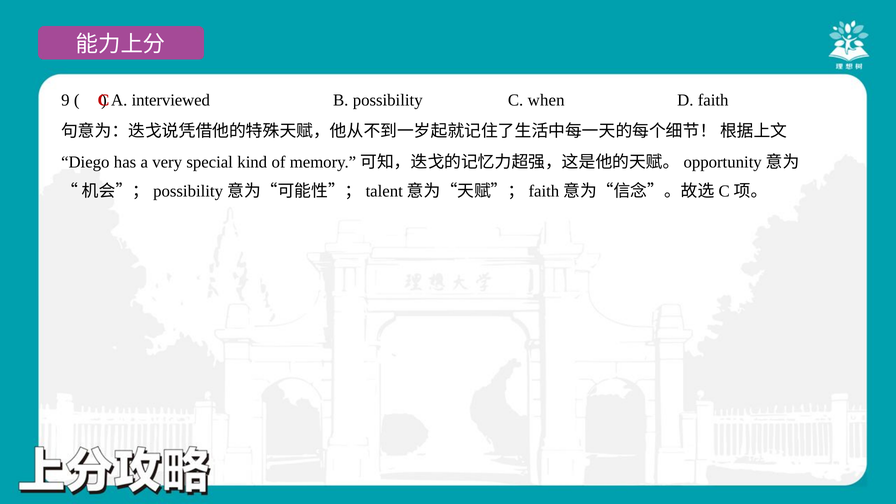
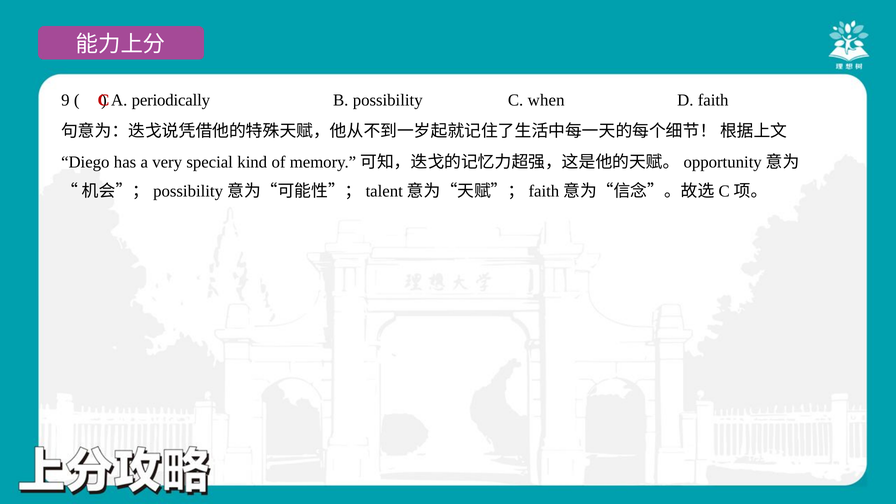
interviewed: interviewed -> periodically (171, 100)
